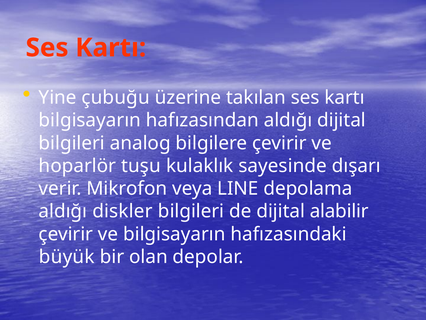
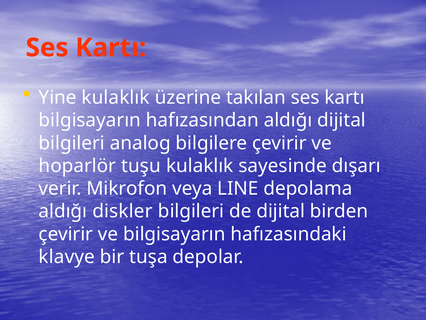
Yine çubuğu: çubuğu -> kulaklık (116, 97)
alabilir: alabilir -> birden (339, 211)
büyük: büyük -> klavye (67, 257)
olan: olan -> tuşa (148, 257)
